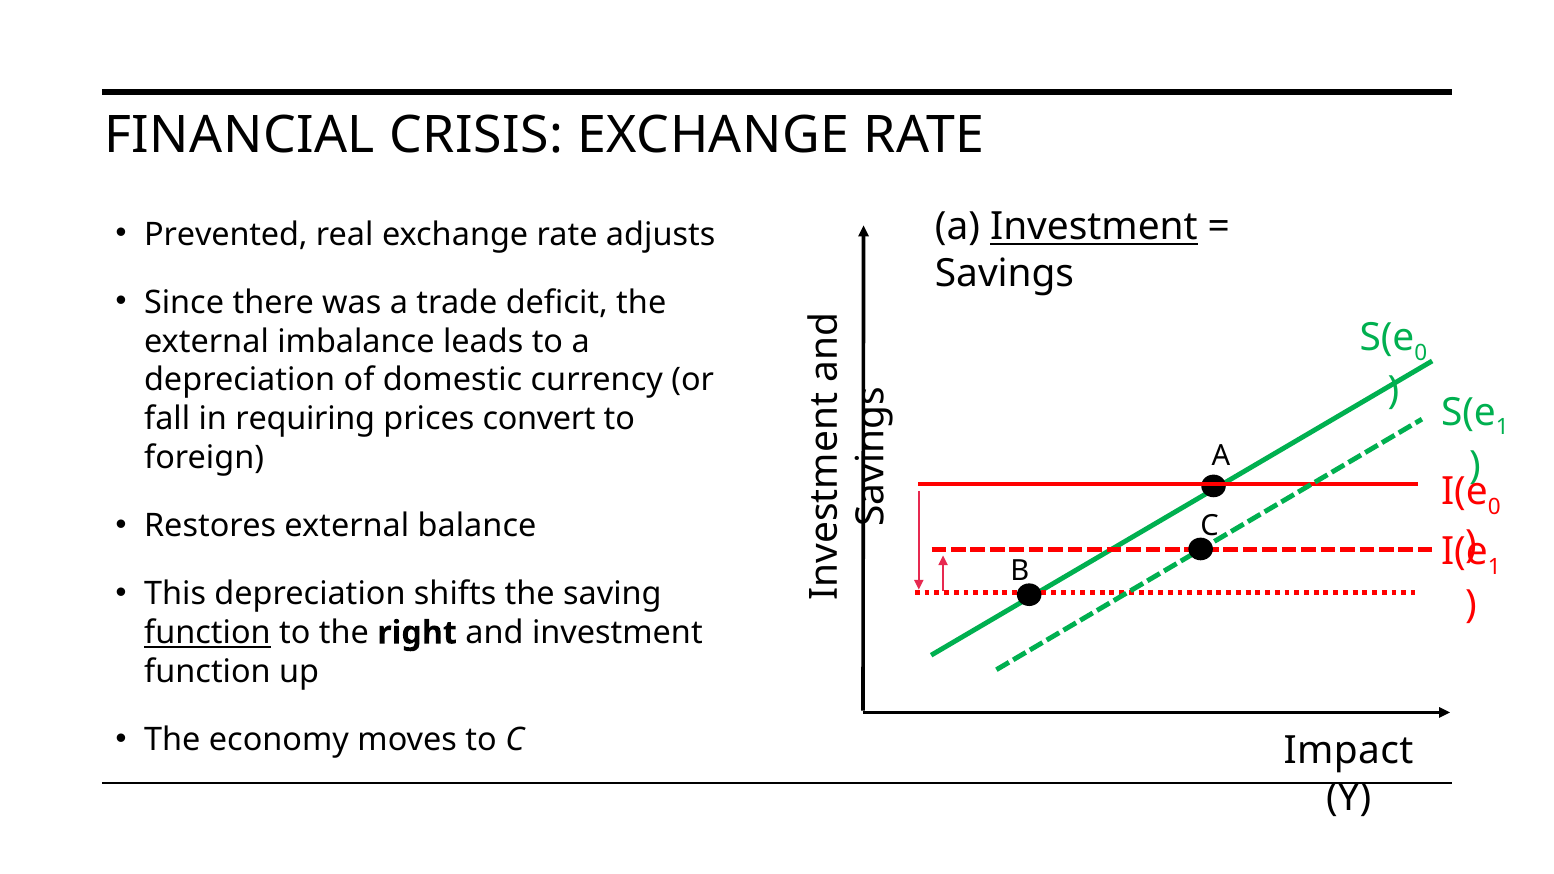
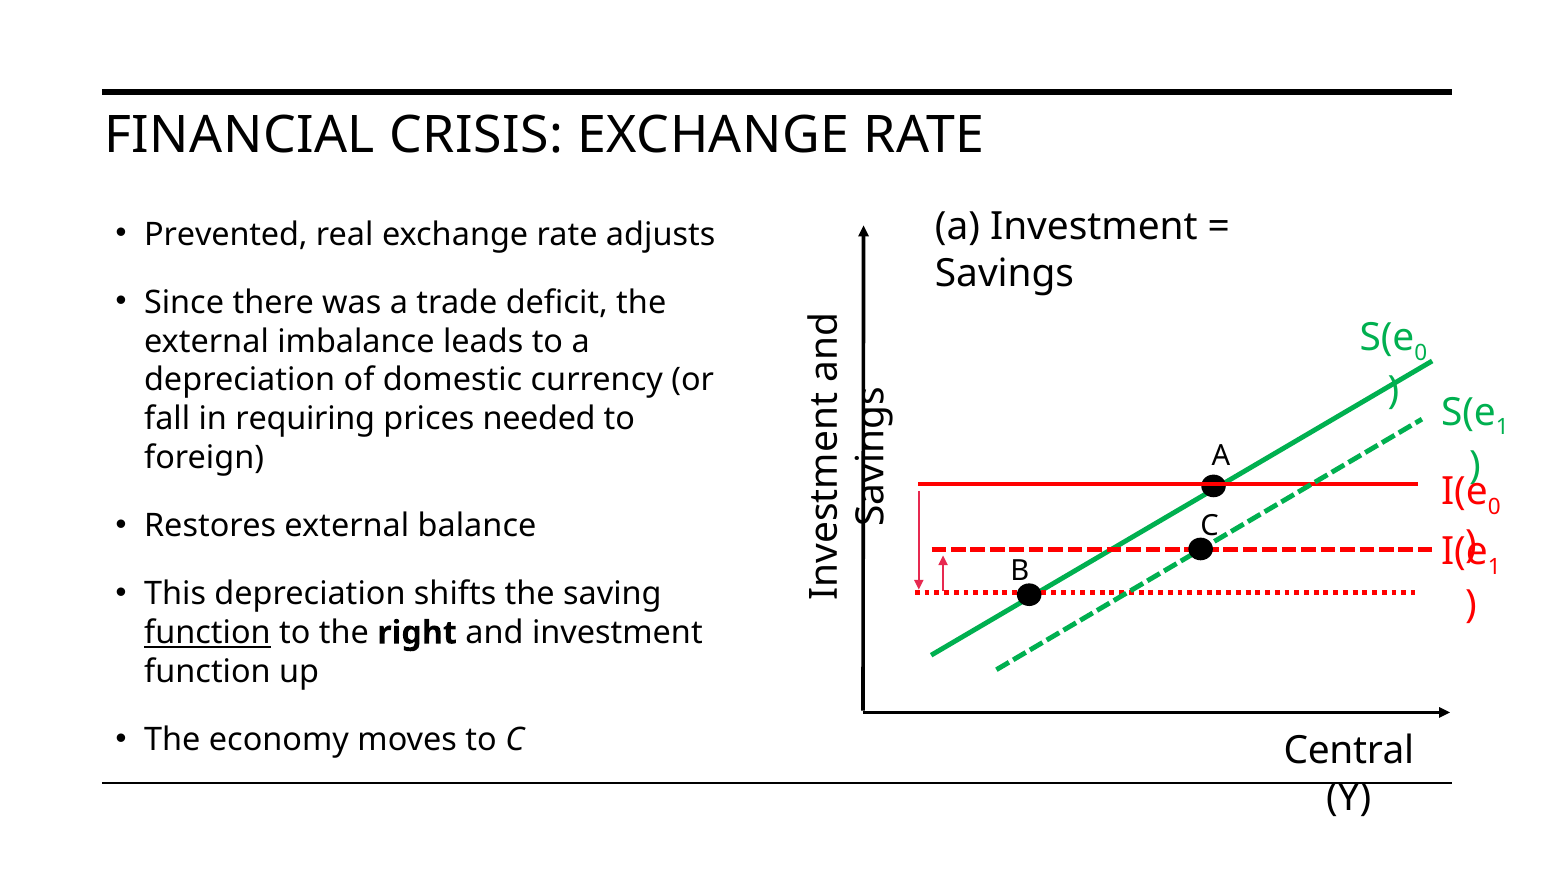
Investment underline: present -> none (1094, 227)
convert: convert -> needed (539, 419)
Impact: Impact -> Central (1349, 751)
